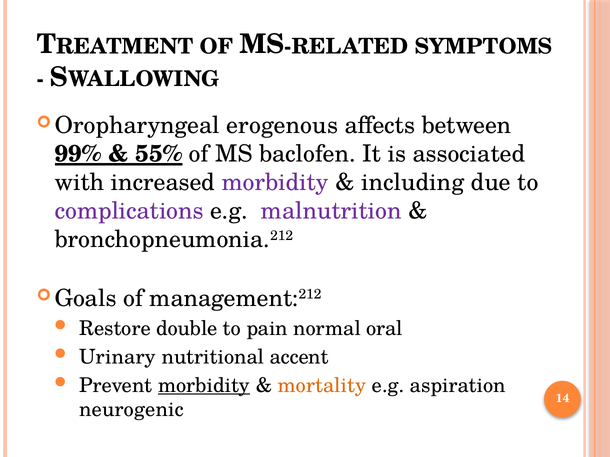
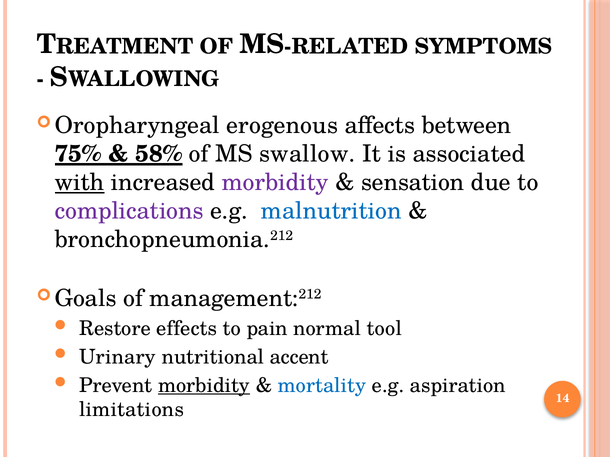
99%: 99% -> 75% (78, 154)
55%: 55% -> 58% (159, 154)
baclofen: baclofen -> swallow (307, 154)
with underline: none -> present (80, 183)
including: including -> sensation (413, 183)
malnutrition colour: purple -> blue (331, 211)
double: double -> effects (187, 329)
oral: oral -> tool (384, 329)
mortality colour: orange -> blue (322, 386)
neurogenic: neurogenic -> limitations (132, 410)
